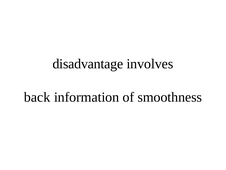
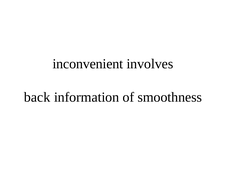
disadvantage: disadvantage -> inconvenient (88, 64)
